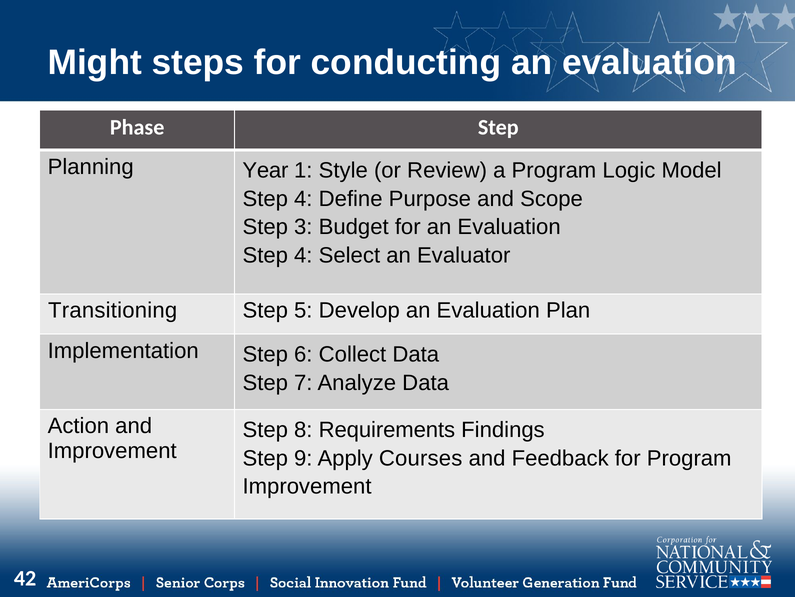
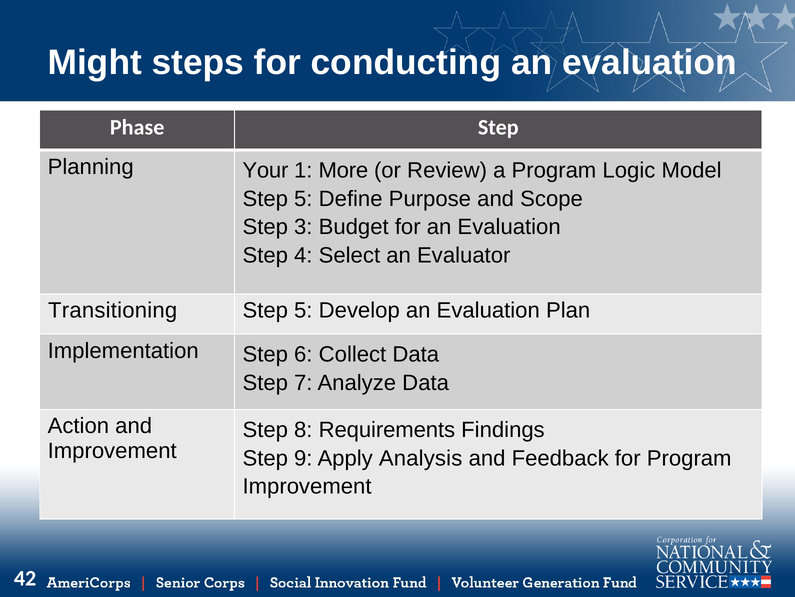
Year: Year -> Your (265, 170)
Style: Style -> More (343, 170)
4: 4 -> 5 (303, 199)
Courses: Courses -> Analysis (421, 458)
